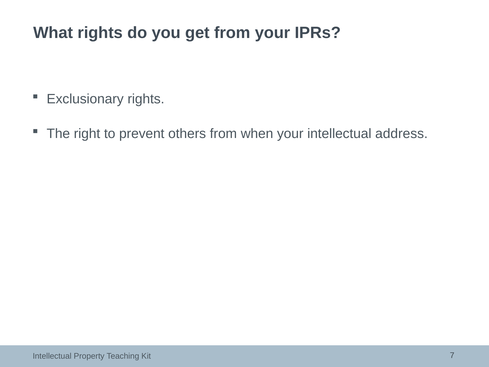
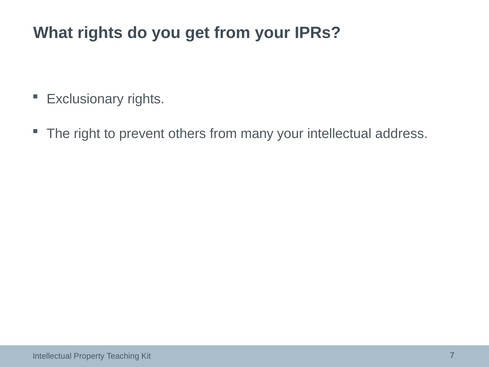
when: when -> many (257, 134)
